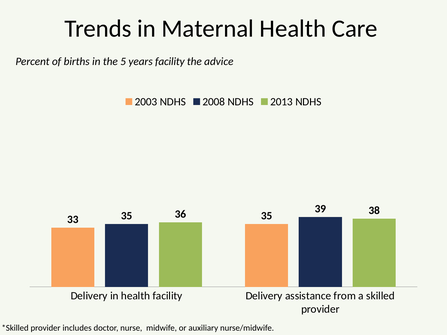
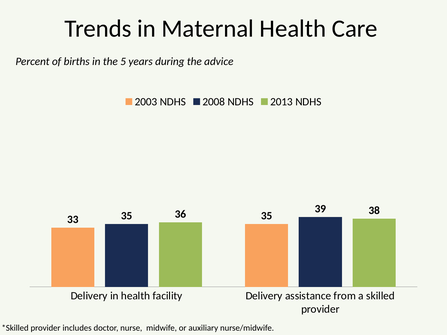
years facility: facility -> during (170, 62)
